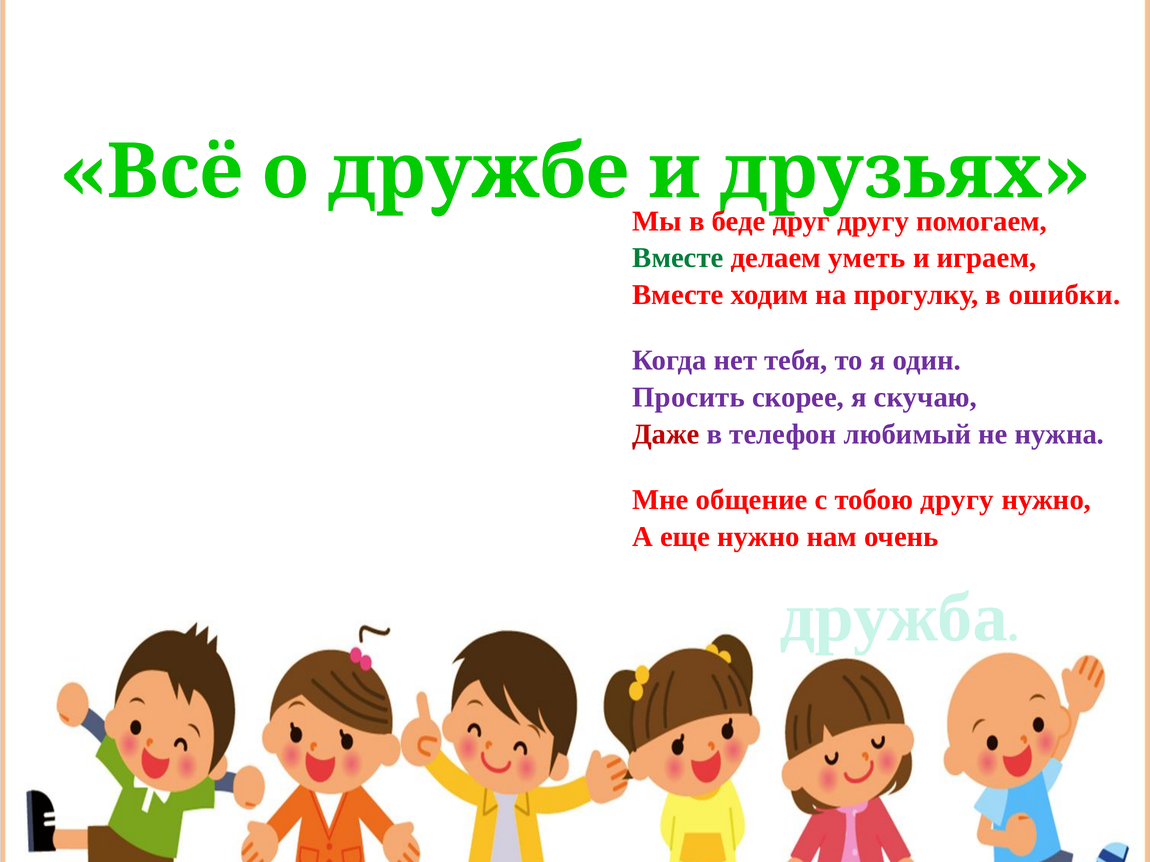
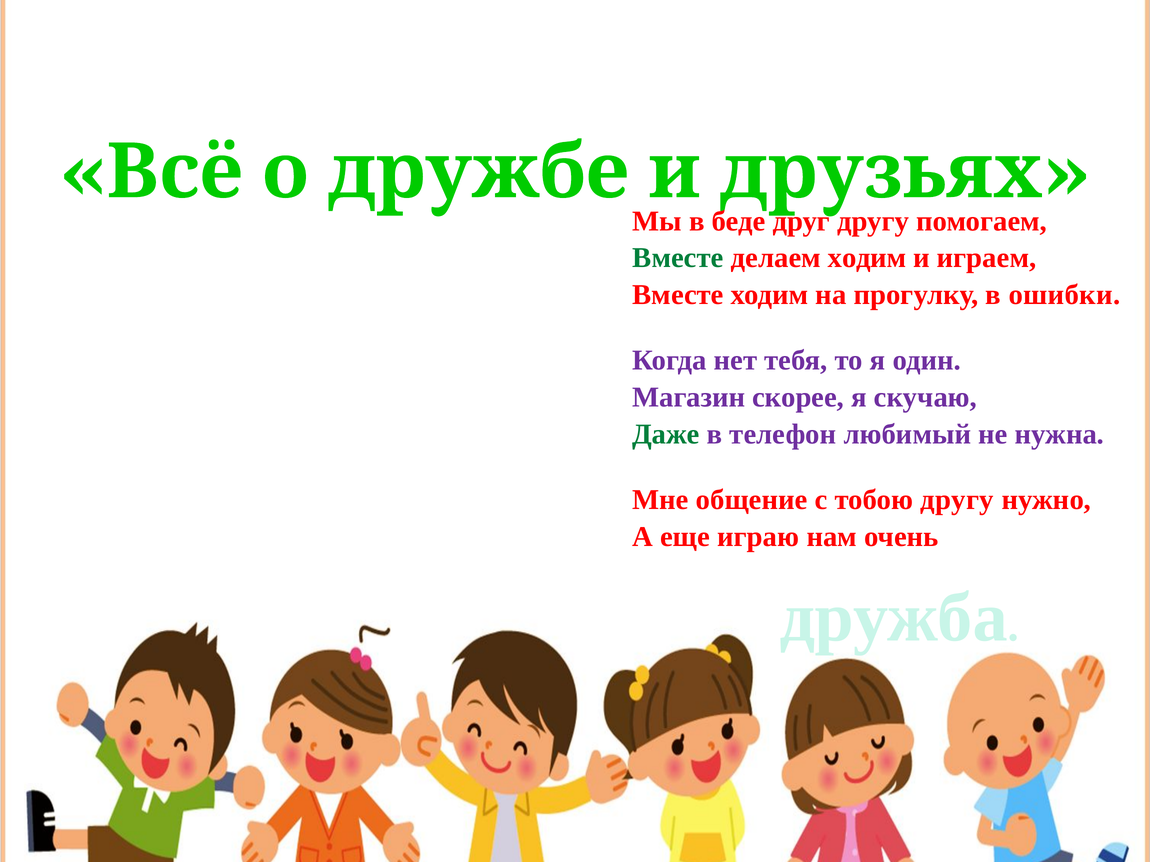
делаем уметь: уметь -> ходим (867, 258)
Просить: Просить -> Магазин (689, 397)
Даже colour: red -> green (666, 434)
еще нужно: нужно -> играю (758, 537)
